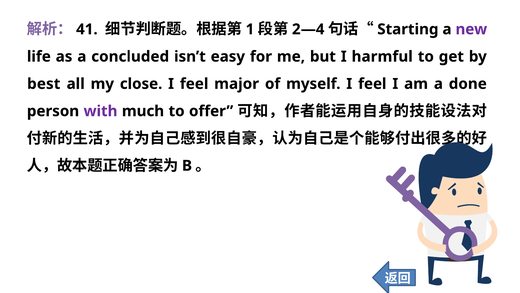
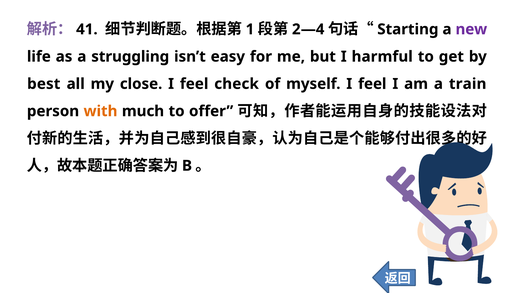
concluded: concluded -> struggling (130, 56)
major: major -> check (237, 84)
done: done -> train (468, 84)
with colour: purple -> orange (101, 111)
